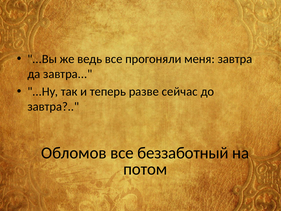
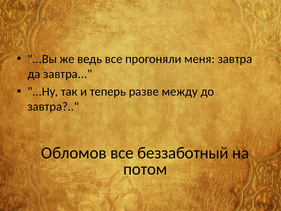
сейчас: сейчас -> между (180, 91)
